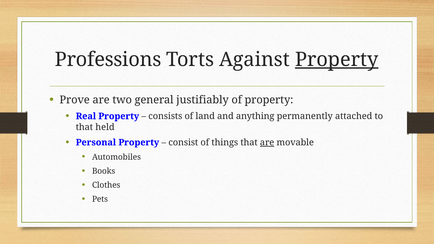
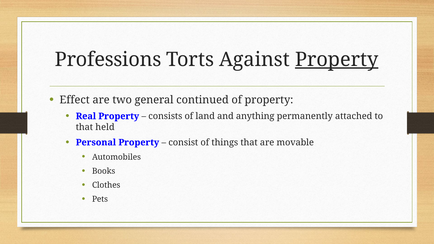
Prove: Prove -> Effect (75, 100)
justifiably: justifiably -> continued (203, 100)
are underline: present -> none (267, 142)
